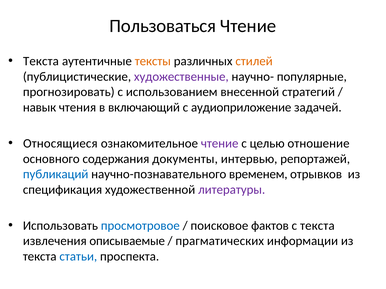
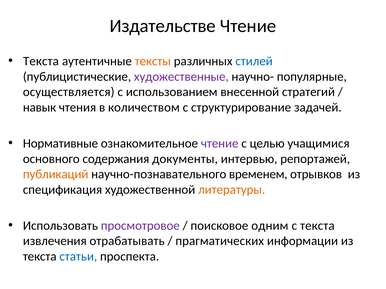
Пользоваться: Пользоваться -> Издательстве (163, 26)
стилей colour: orange -> blue (254, 61)
прогнозировать: прогнозировать -> осуществляется (69, 92)
включающий: включающий -> количеством (144, 108)
аудиоприложение: аудиоприложение -> структурирование (241, 108)
Относящиеся: Относящиеся -> Нормативные (60, 144)
отношение: отношение -> учащимися (319, 144)
публикаций colour: blue -> orange (56, 174)
литературы colour: purple -> orange (232, 190)
просмотровое colour: blue -> purple (140, 226)
фактов: фактов -> одним (270, 226)
описываемые: описываемые -> отрабатывать (127, 241)
